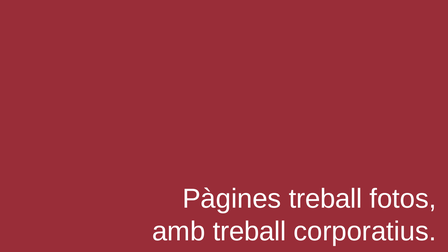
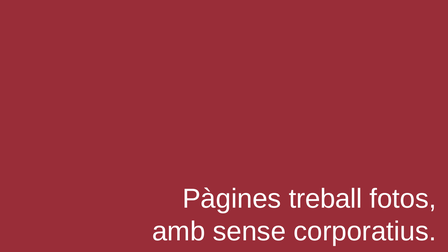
amb treball: treball -> sense (249, 232)
